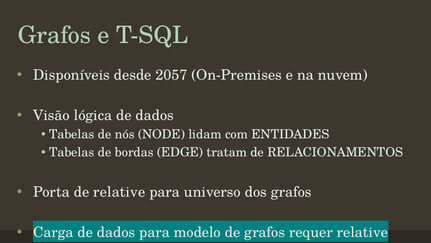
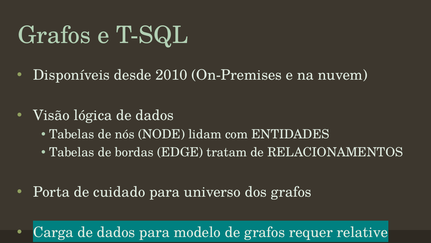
2057: 2057 -> 2010 (171, 75)
de relative: relative -> cuidado (119, 192)
